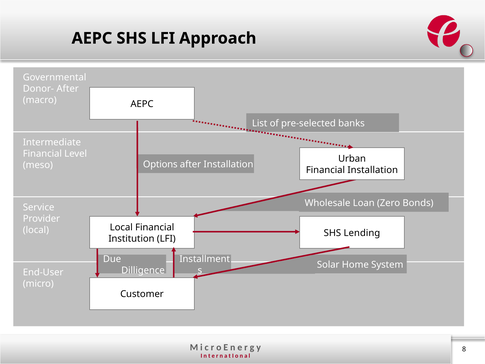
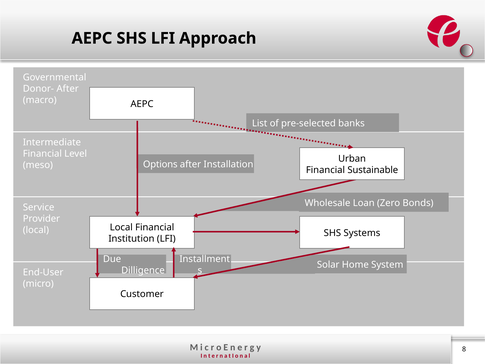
Financial Installation: Installation -> Sustainable (373, 170)
Lending: Lending -> Systems (362, 233)
